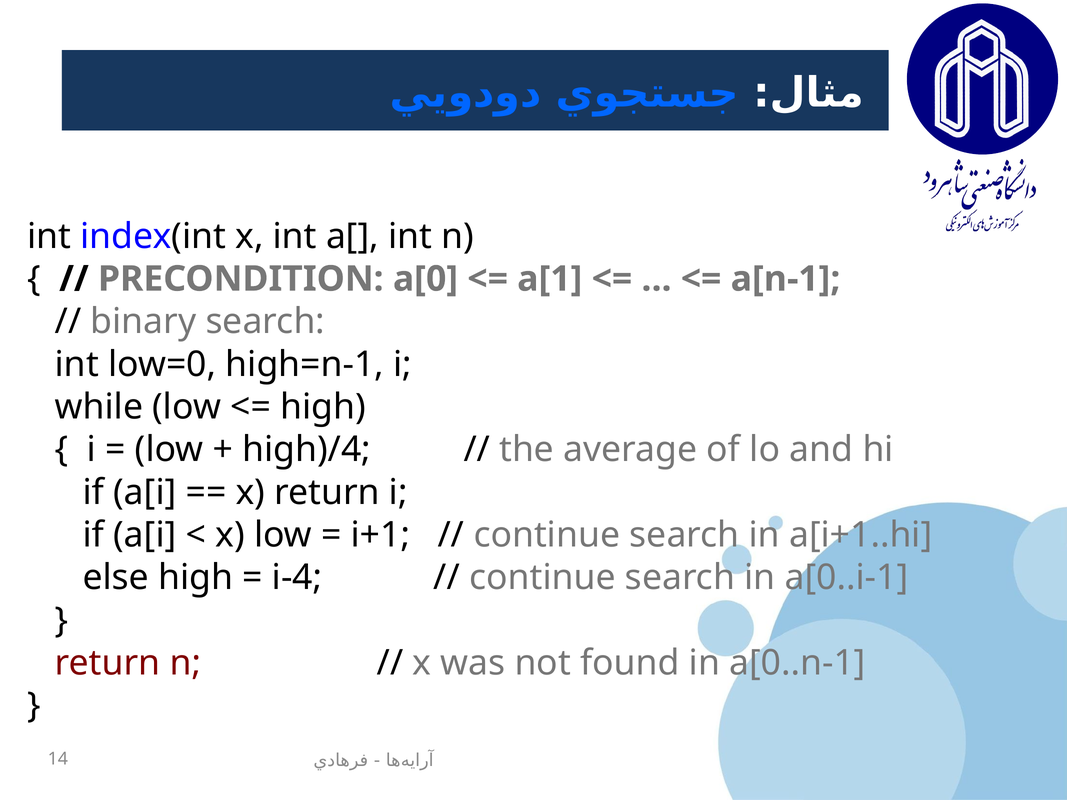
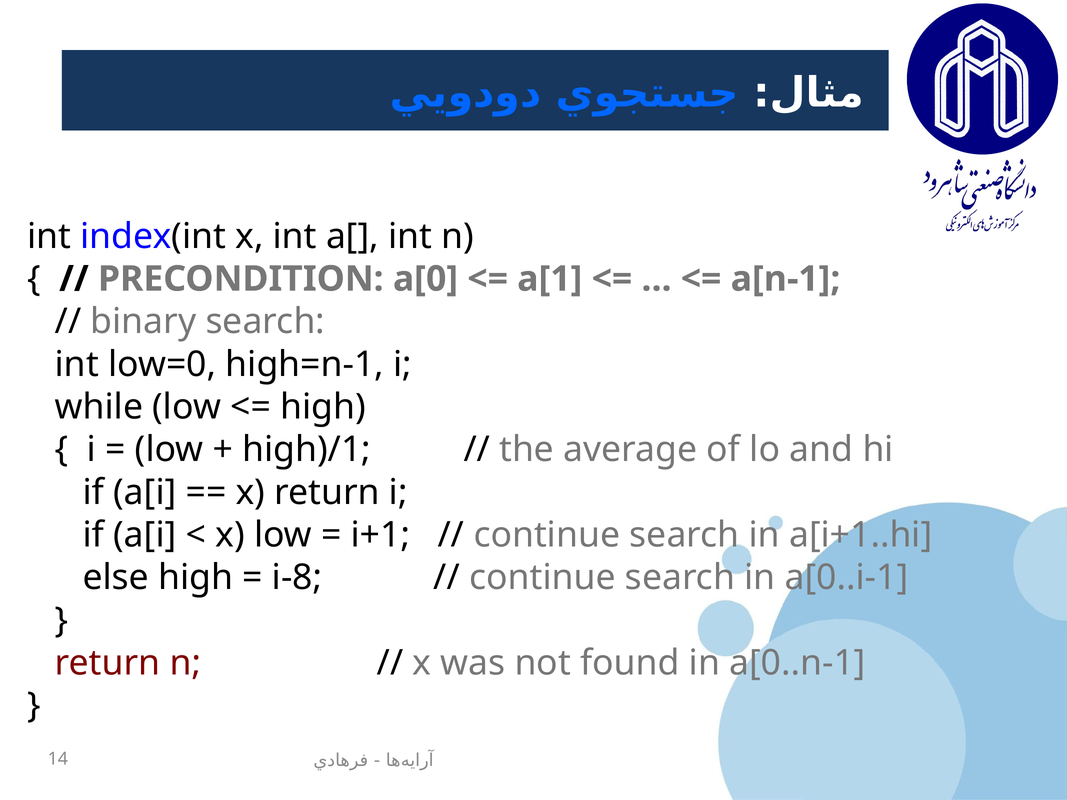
high)/4: high)/4 -> high)/1 (307, 450)
i-4: i-4 -> i-8 (297, 578)
